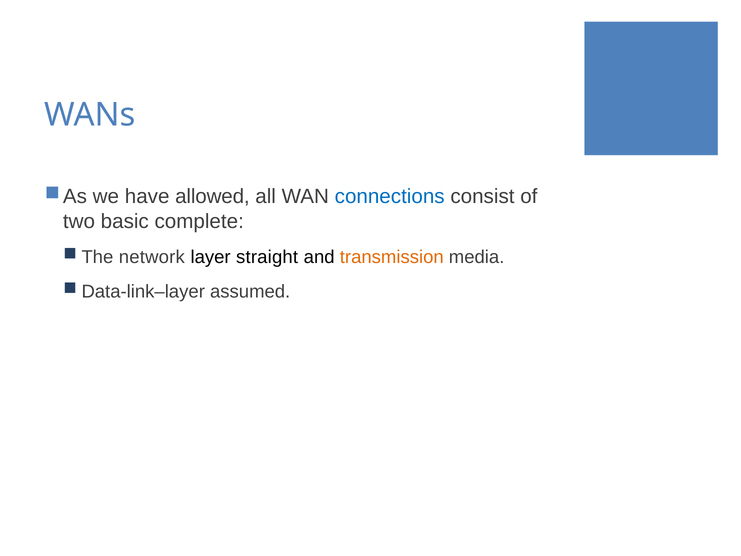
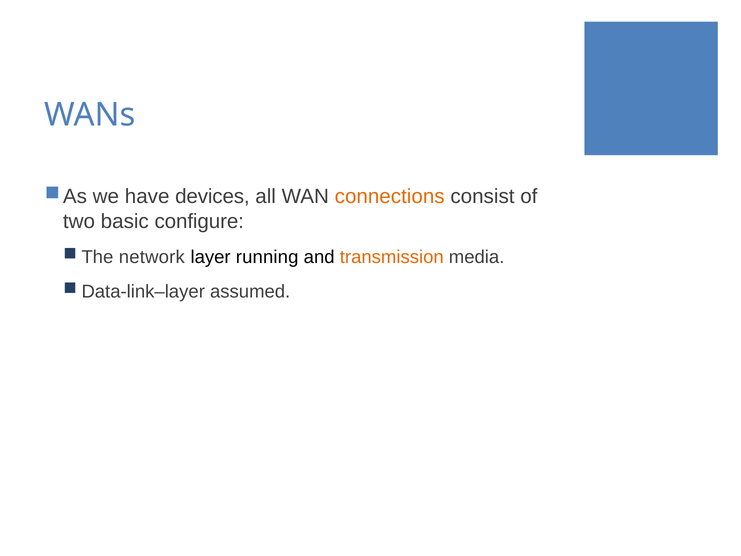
allowed: allowed -> devices (212, 197)
connections colour: blue -> orange (390, 197)
complete: complete -> configure (199, 221)
straight: straight -> running (267, 257)
